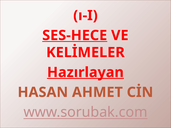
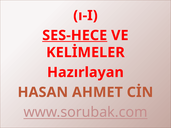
Hazırlayan underline: present -> none (85, 73)
